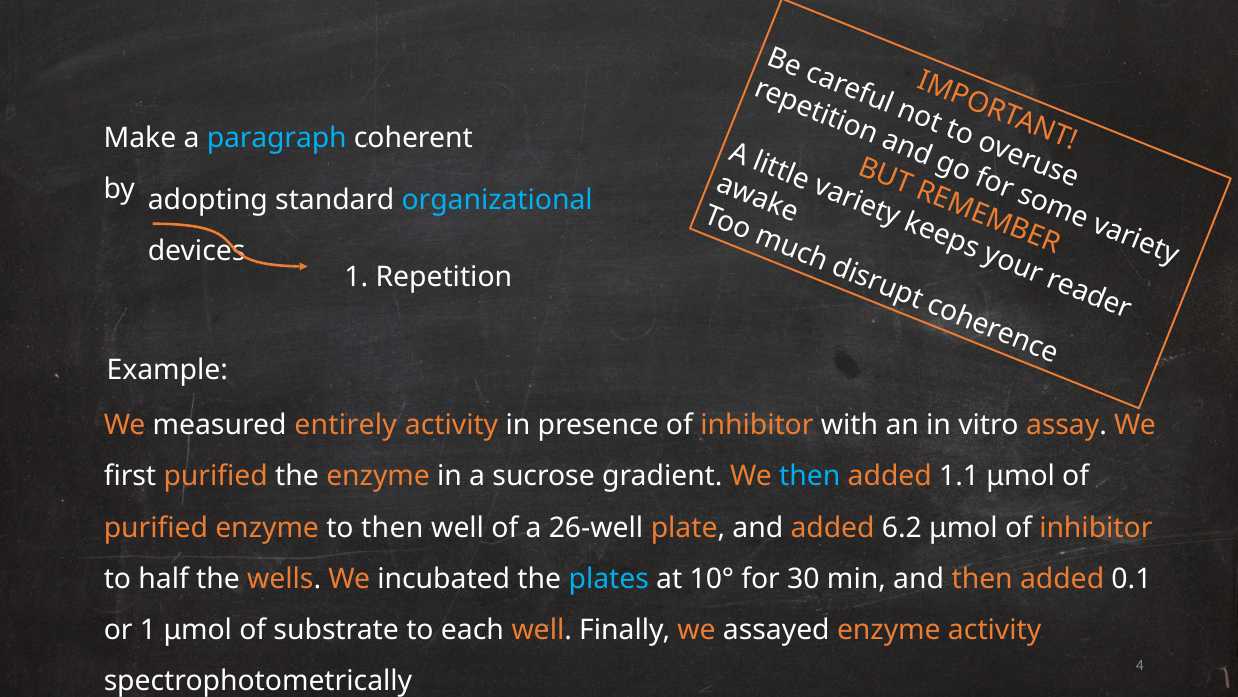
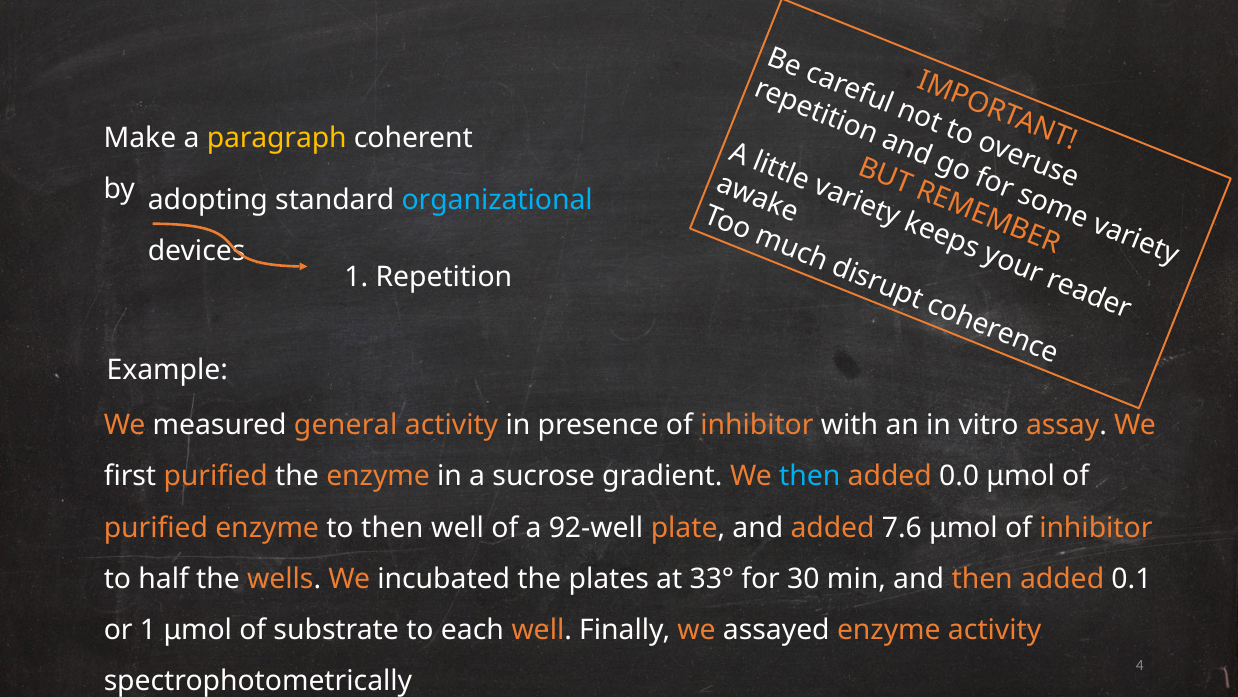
paragraph colour: light blue -> yellow (277, 138)
entirely: entirely -> general (346, 425)
1.1: 1.1 -> 0.0 (959, 476)
26-well: 26-well -> 92-well (596, 527)
6.2: 6.2 -> 7.6 (902, 527)
plates colour: light blue -> white (609, 578)
10°: 10° -> 33° (712, 578)
